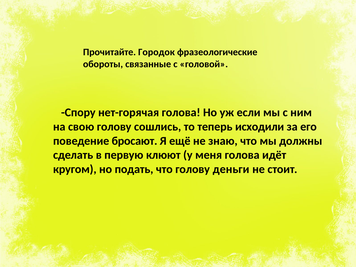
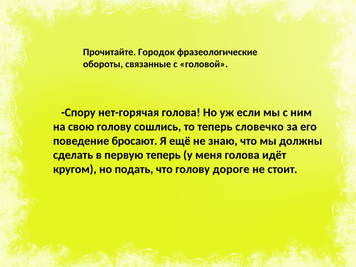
исходили: исходили -> словечко (260, 127)
первую клюют: клюют -> теперь (163, 155)
деньги: деньги -> дороге (231, 169)
